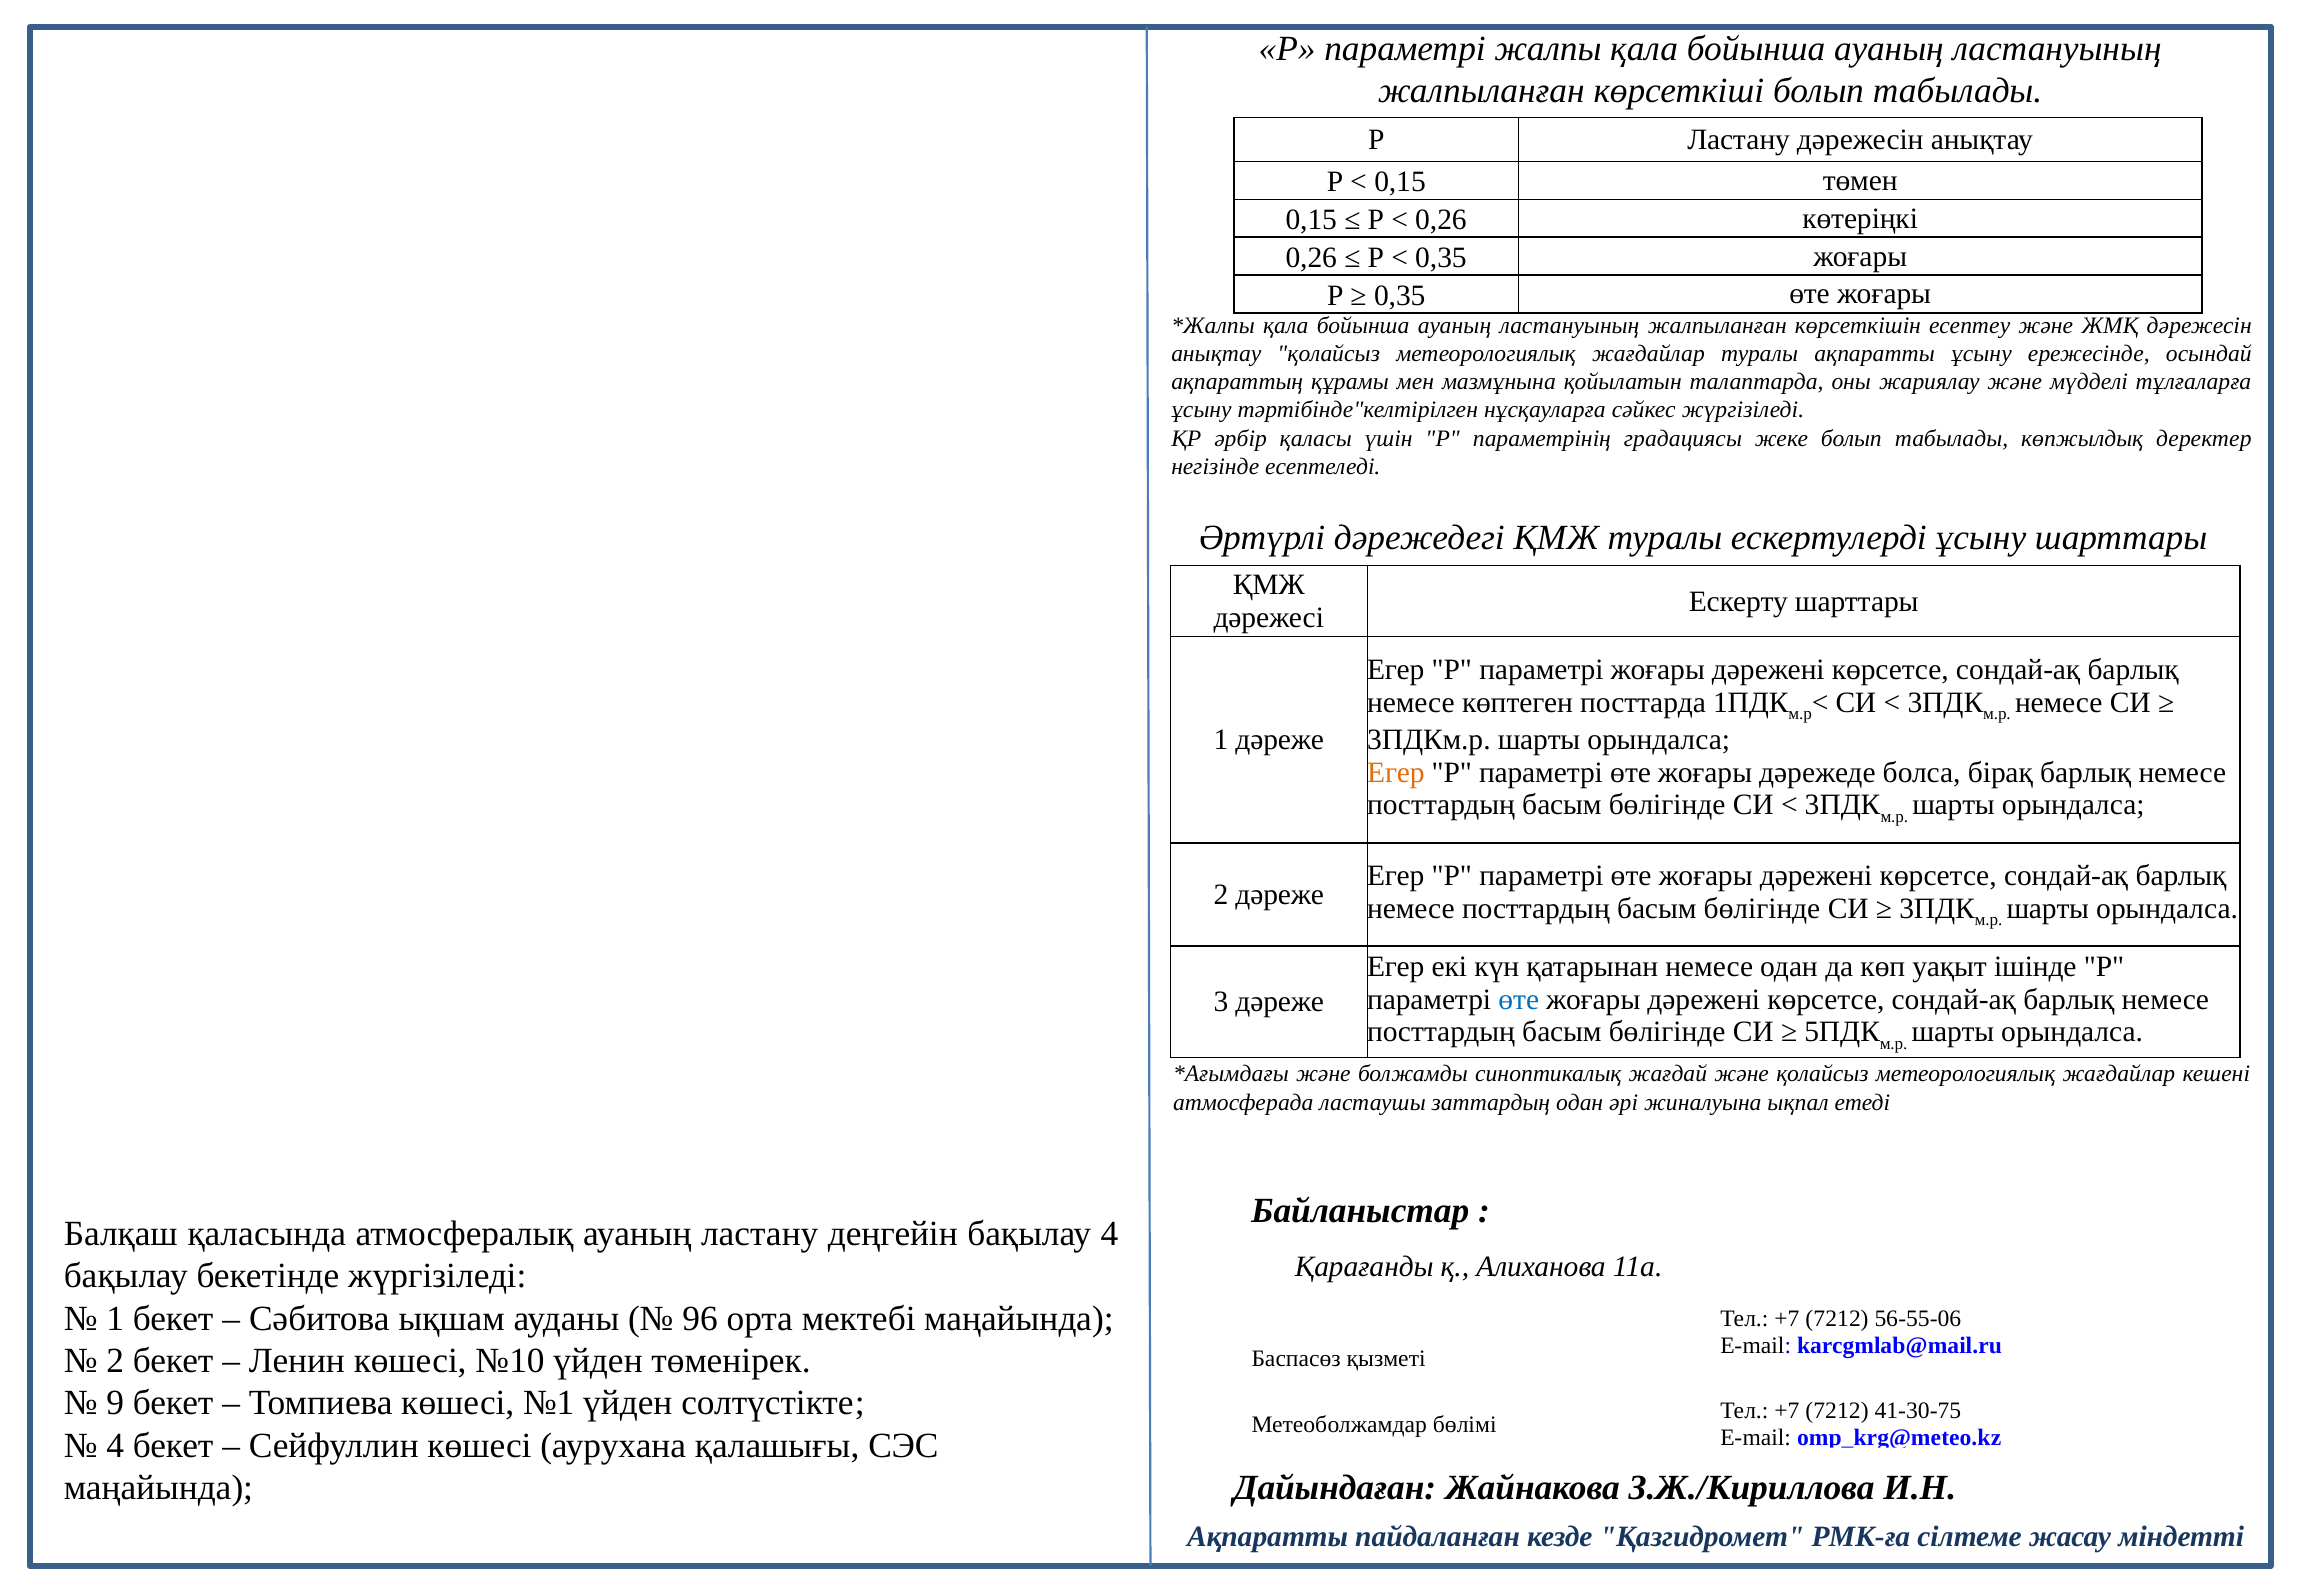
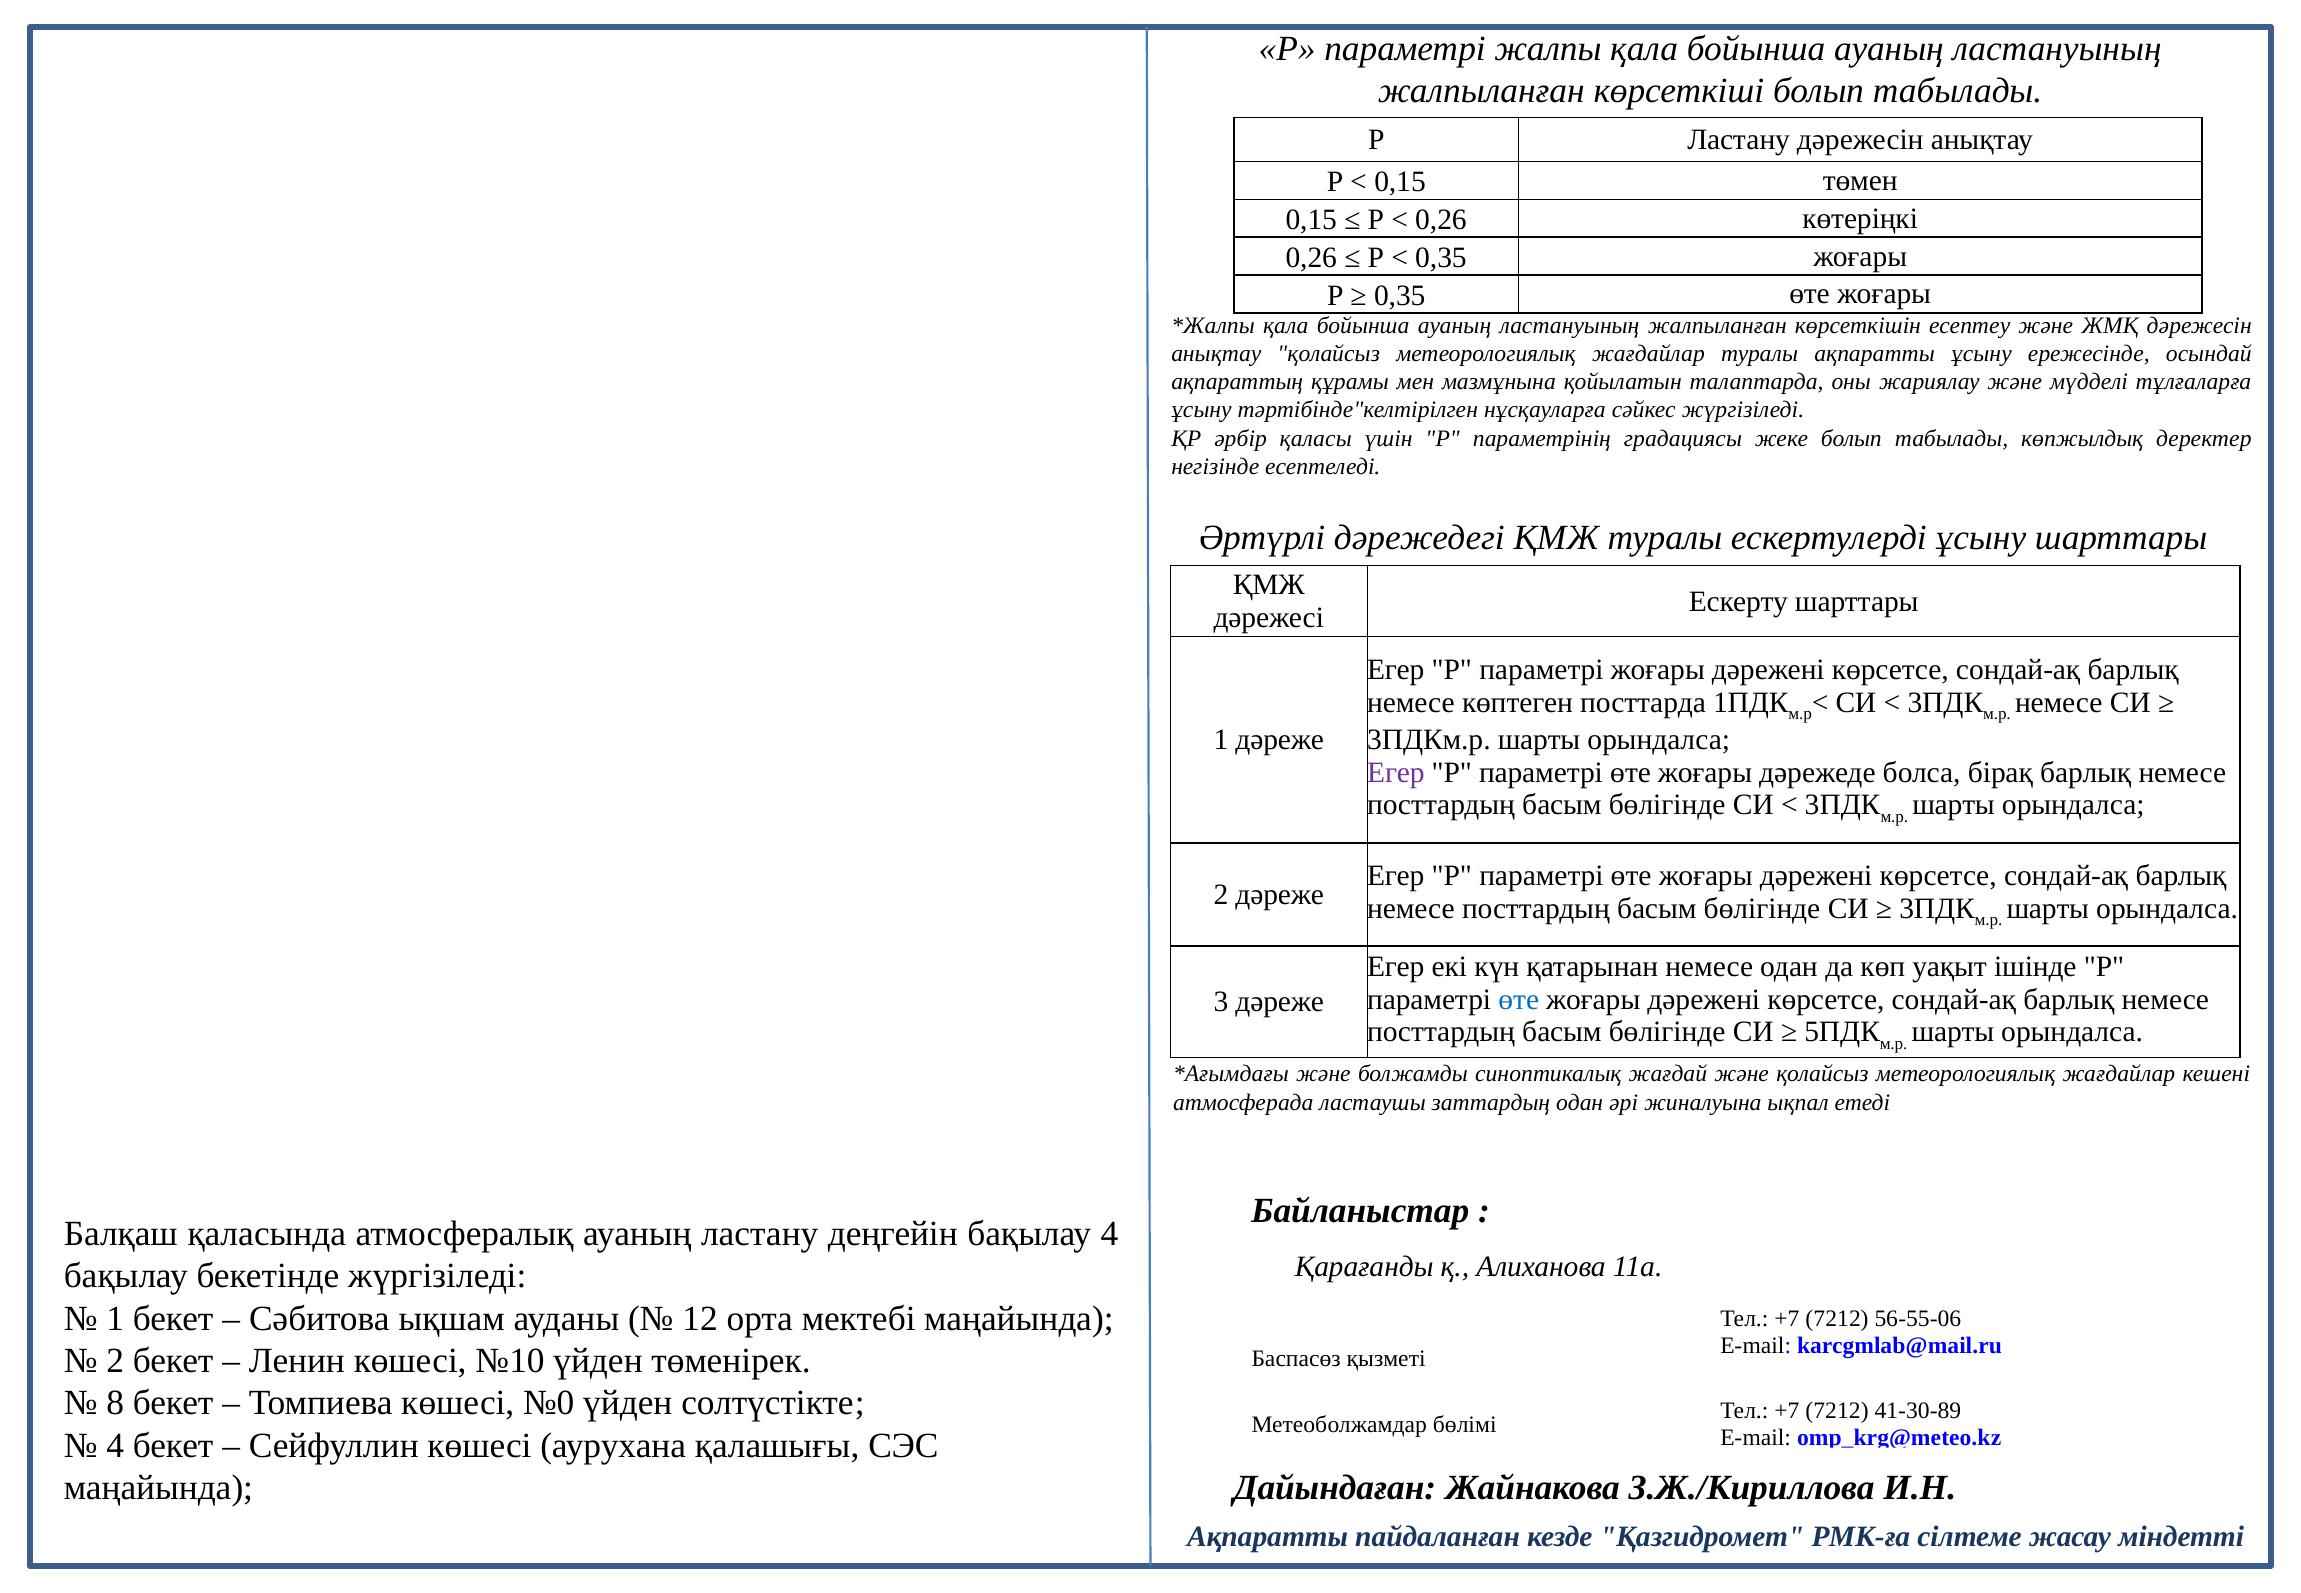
Егер colour: orange -> purple (1396, 772)
96: 96 -> 12 (700, 1318)
9: 9 -> 8 (115, 1403)
№1: №1 -> №0 (549, 1403)
41-30-75: 41-30-75 -> 41-30-89 (1918, 1411)
